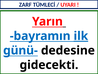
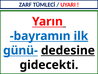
dedesine underline: none -> present (68, 50)
